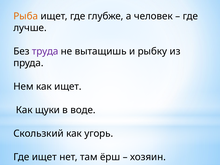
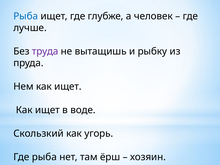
Рыба colour: orange -> blue (26, 16)
щуки: щуки -> ищет (47, 110)
Где ищет: ищет -> рыба (44, 157)
